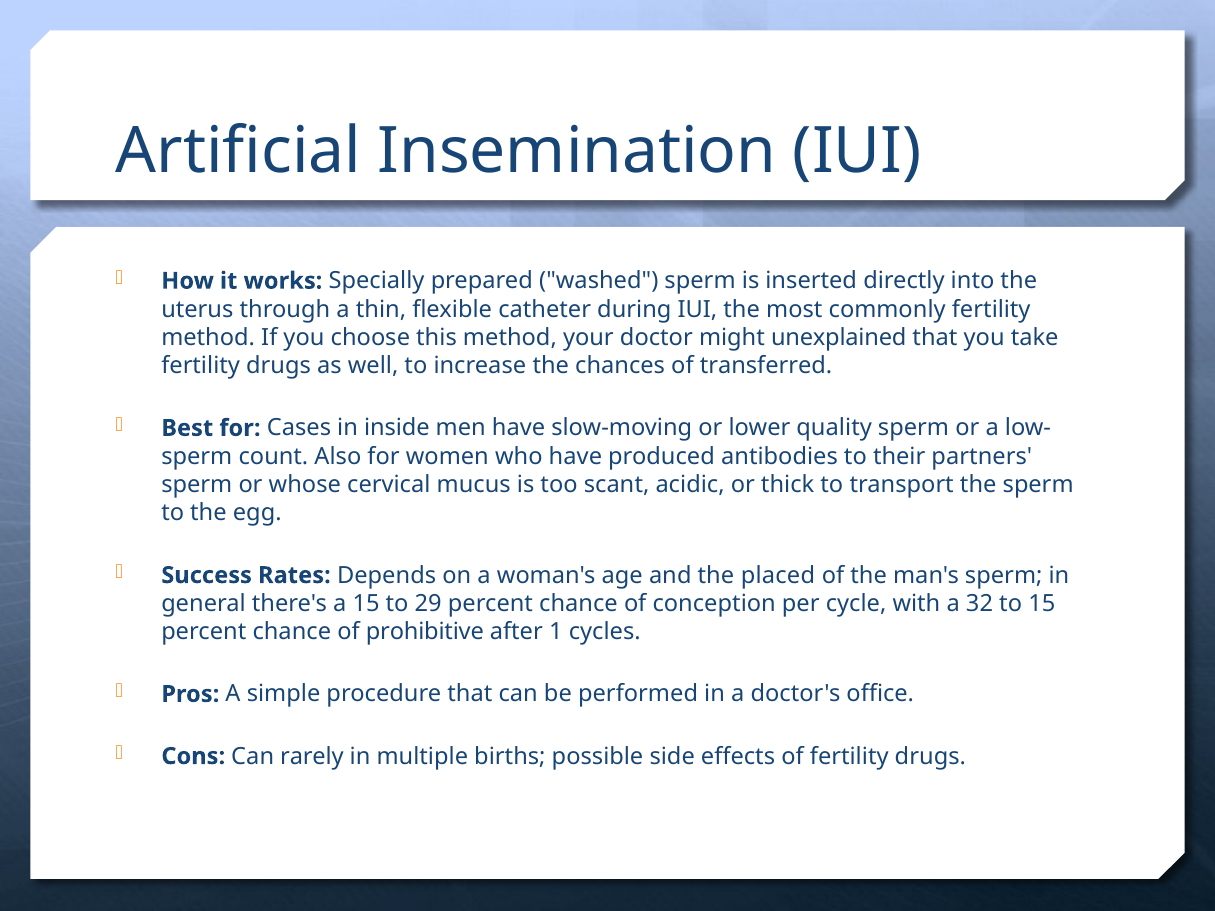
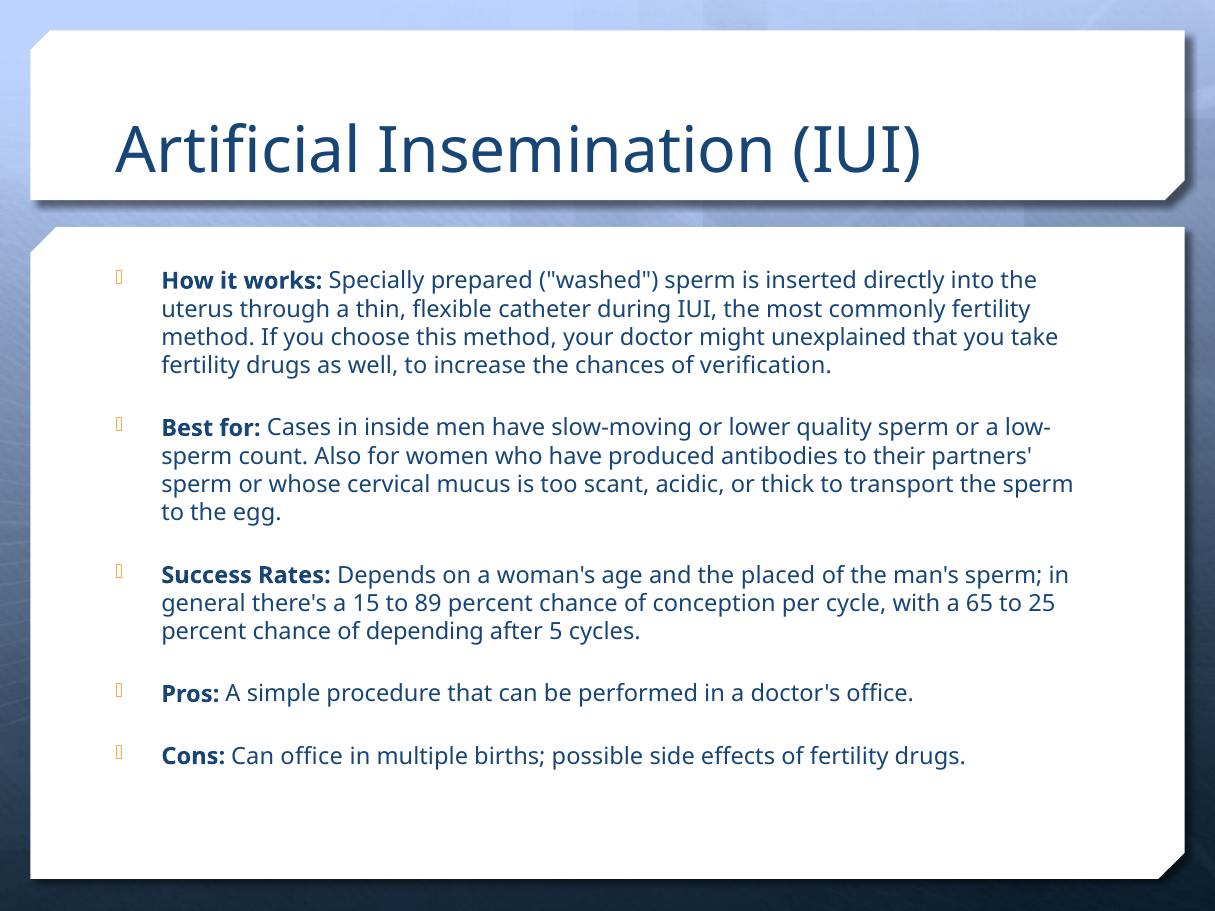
transferred: transferred -> verification (766, 366)
29: 29 -> 89 (428, 604)
32: 32 -> 65 (980, 604)
to 15: 15 -> 25 (1042, 604)
prohibitive: prohibitive -> depending (425, 632)
1: 1 -> 5 (556, 632)
Can rarely: rarely -> office (312, 756)
